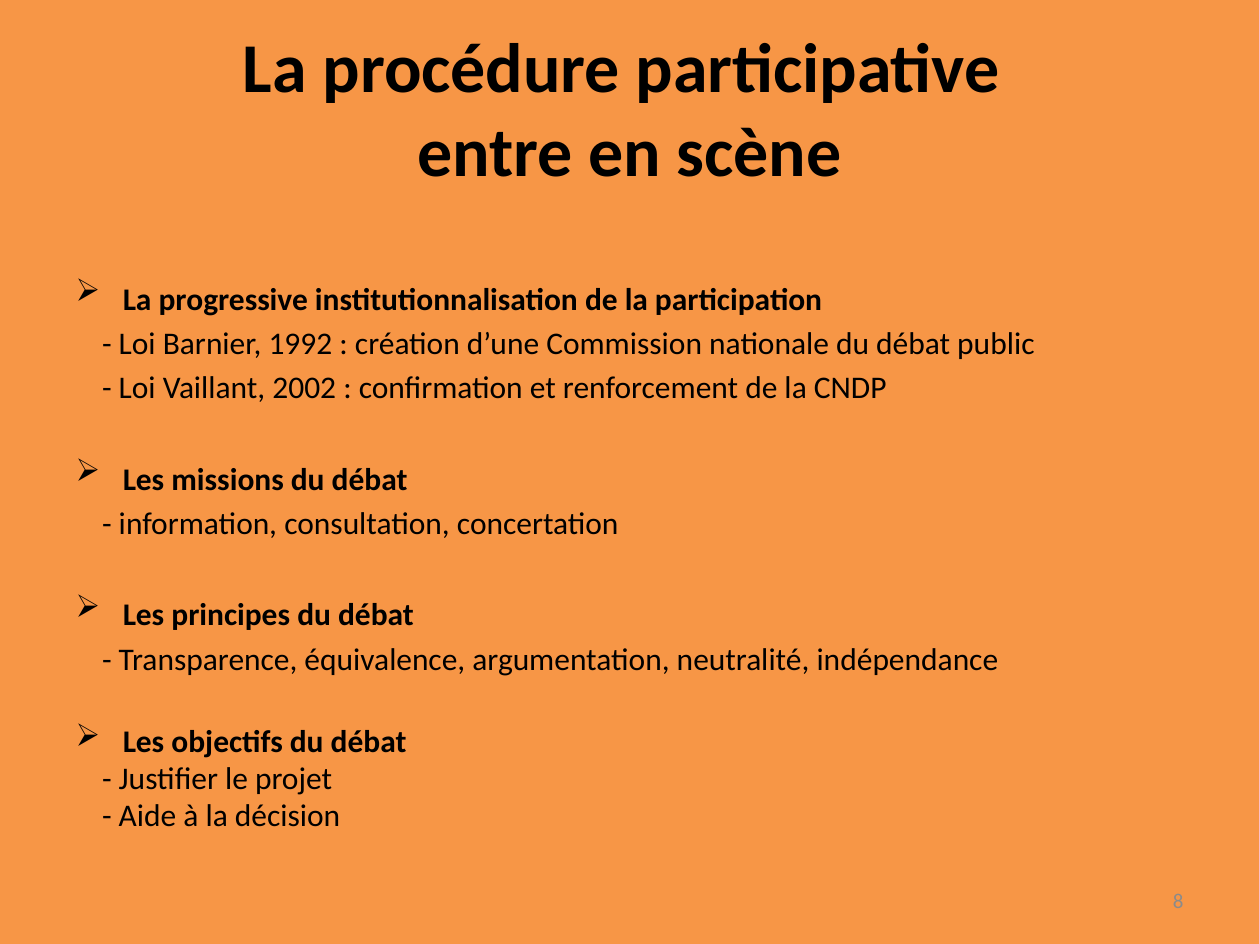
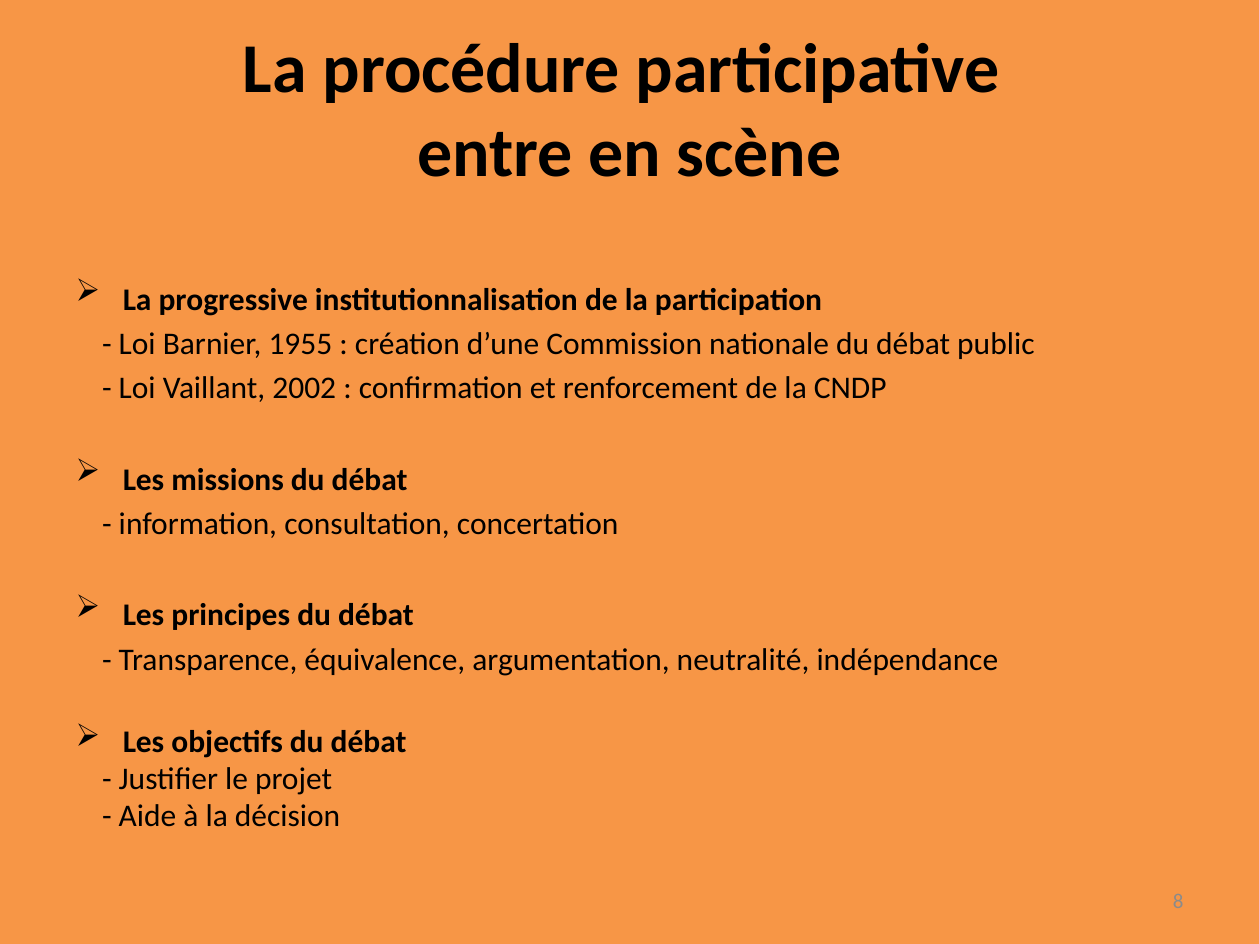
1992: 1992 -> 1955 (300, 344)
